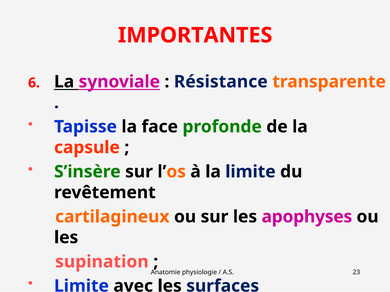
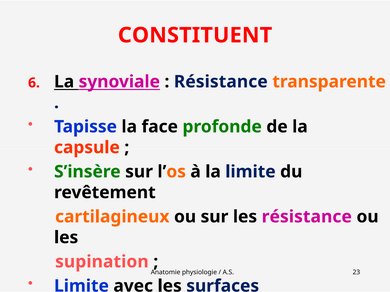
IMPORTANTES: IMPORTANTES -> CONSTITUENT (195, 35)
les apophyses: apophyses -> résistance (307, 217)
